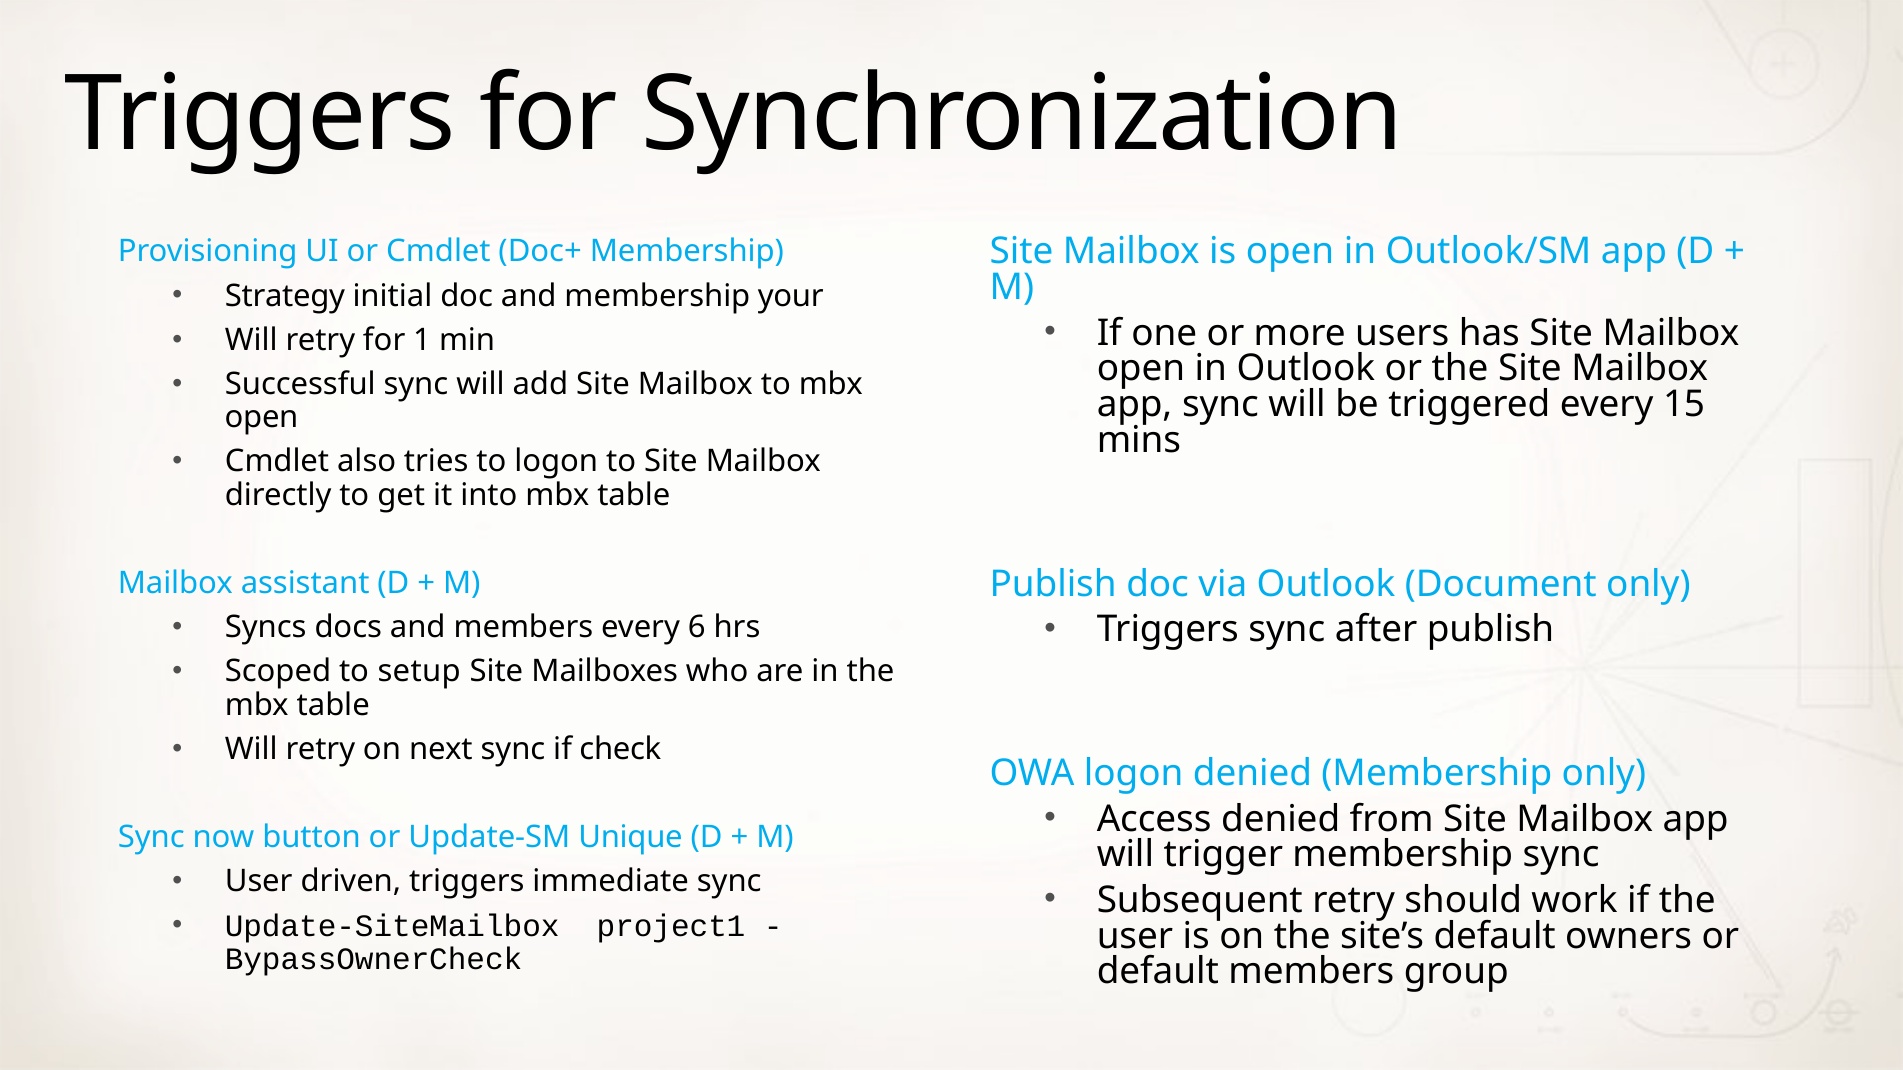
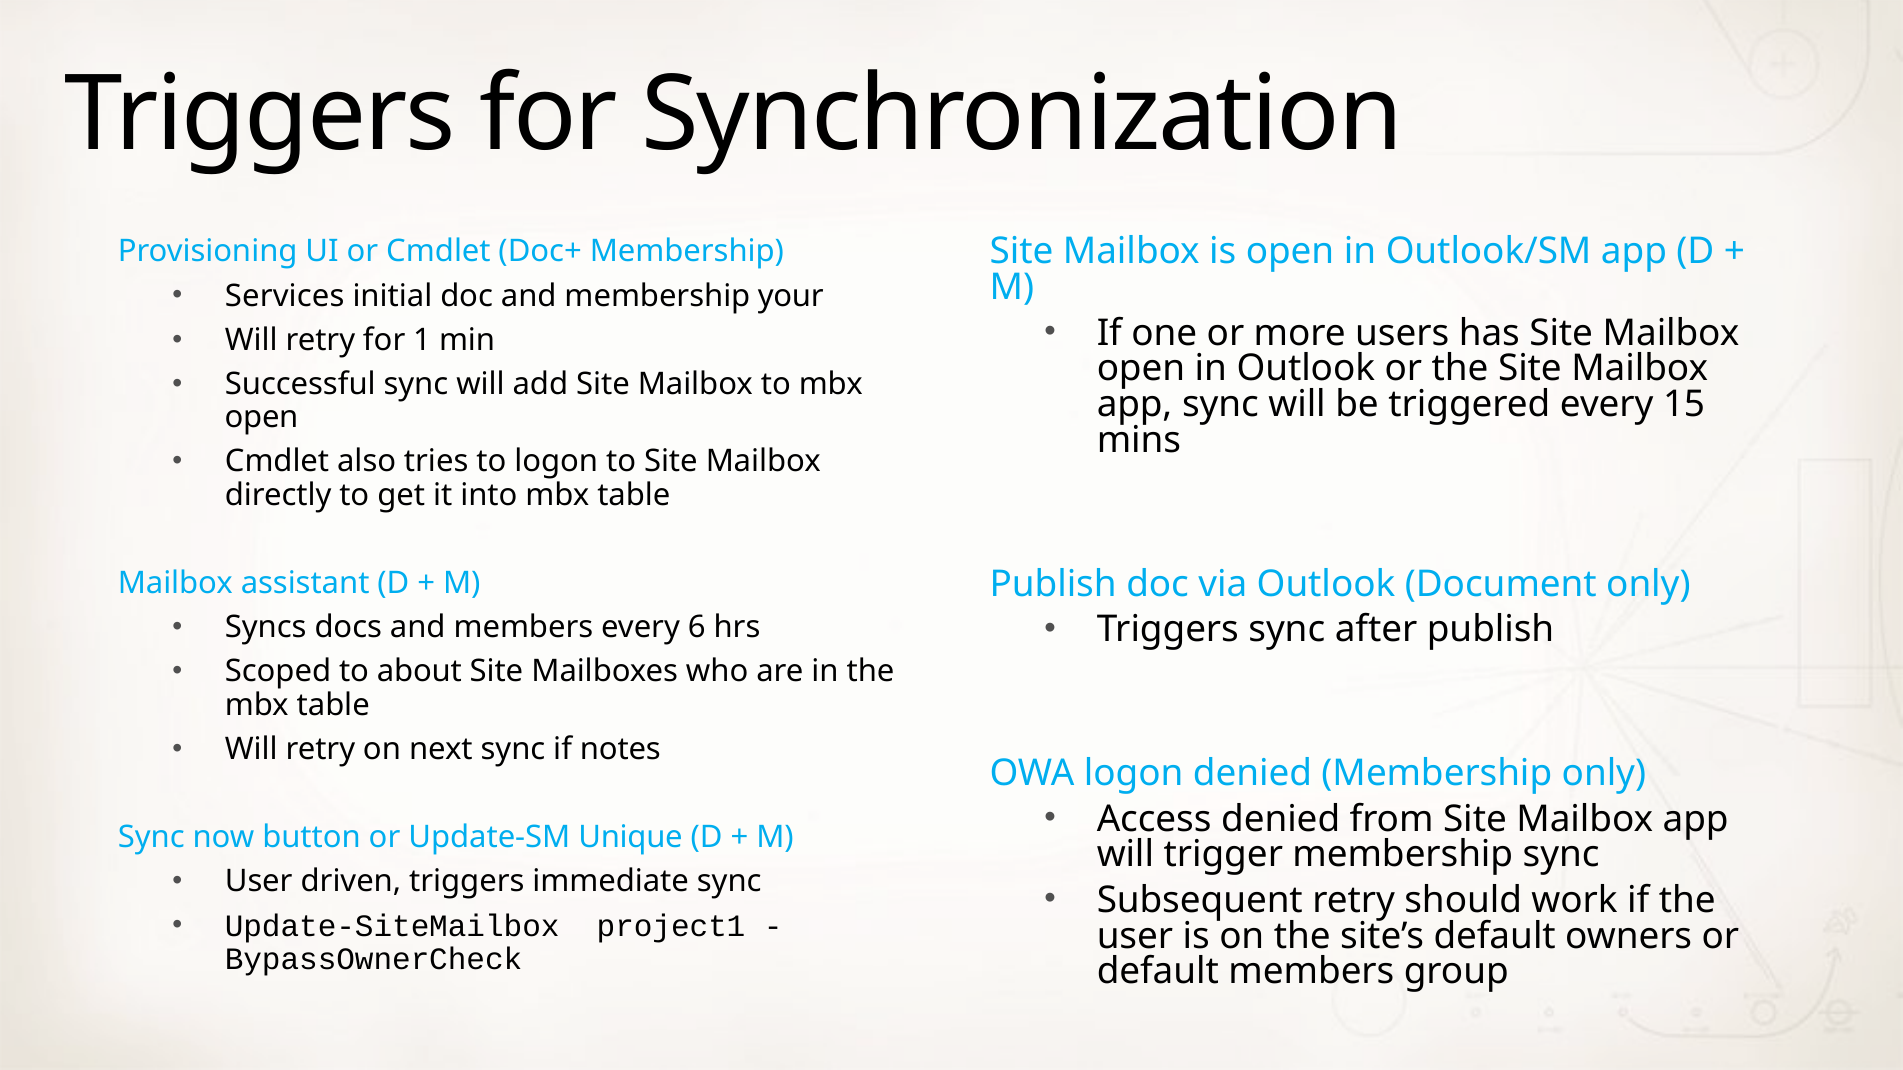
Strategy: Strategy -> Services (285, 296)
setup: setup -> about (419, 672)
check: check -> notes (620, 750)
